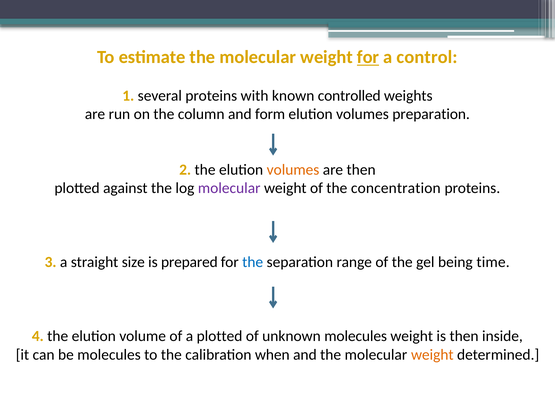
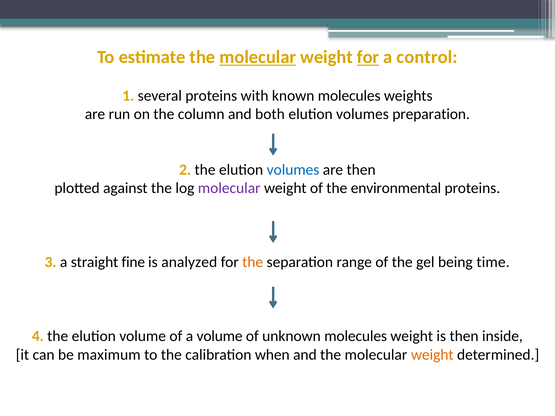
molecular underline: none -> present (258, 57)
known controlled: controlled -> molecules (349, 96)
form: form -> both (270, 114)
volumes colour: orange -> blue (293, 170)
concentration: concentration -> environmental (396, 188)
size: size -> fine (133, 262)
prepared: prepared -> analyzed (189, 262)
the colour: blue -> orange (253, 262)
a plotted: plotted -> volume (220, 336)
be molecules: molecules -> maximum (109, 355)
